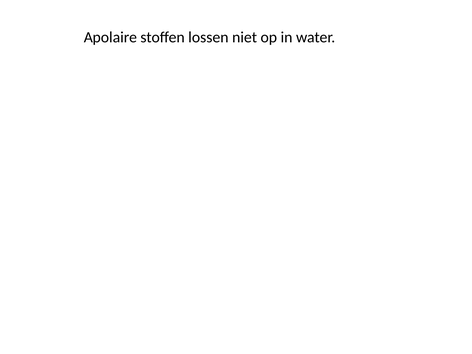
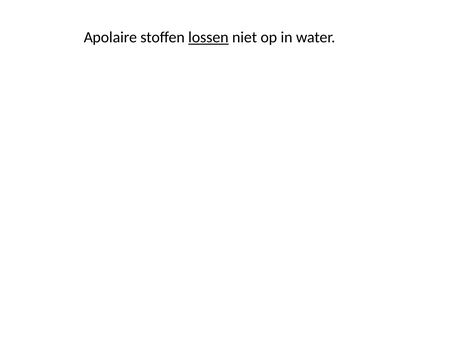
lossen underline: none -> present (208, 37)
